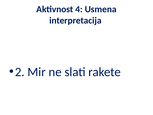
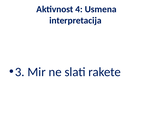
2: 2 -> 3 (20, 72)
